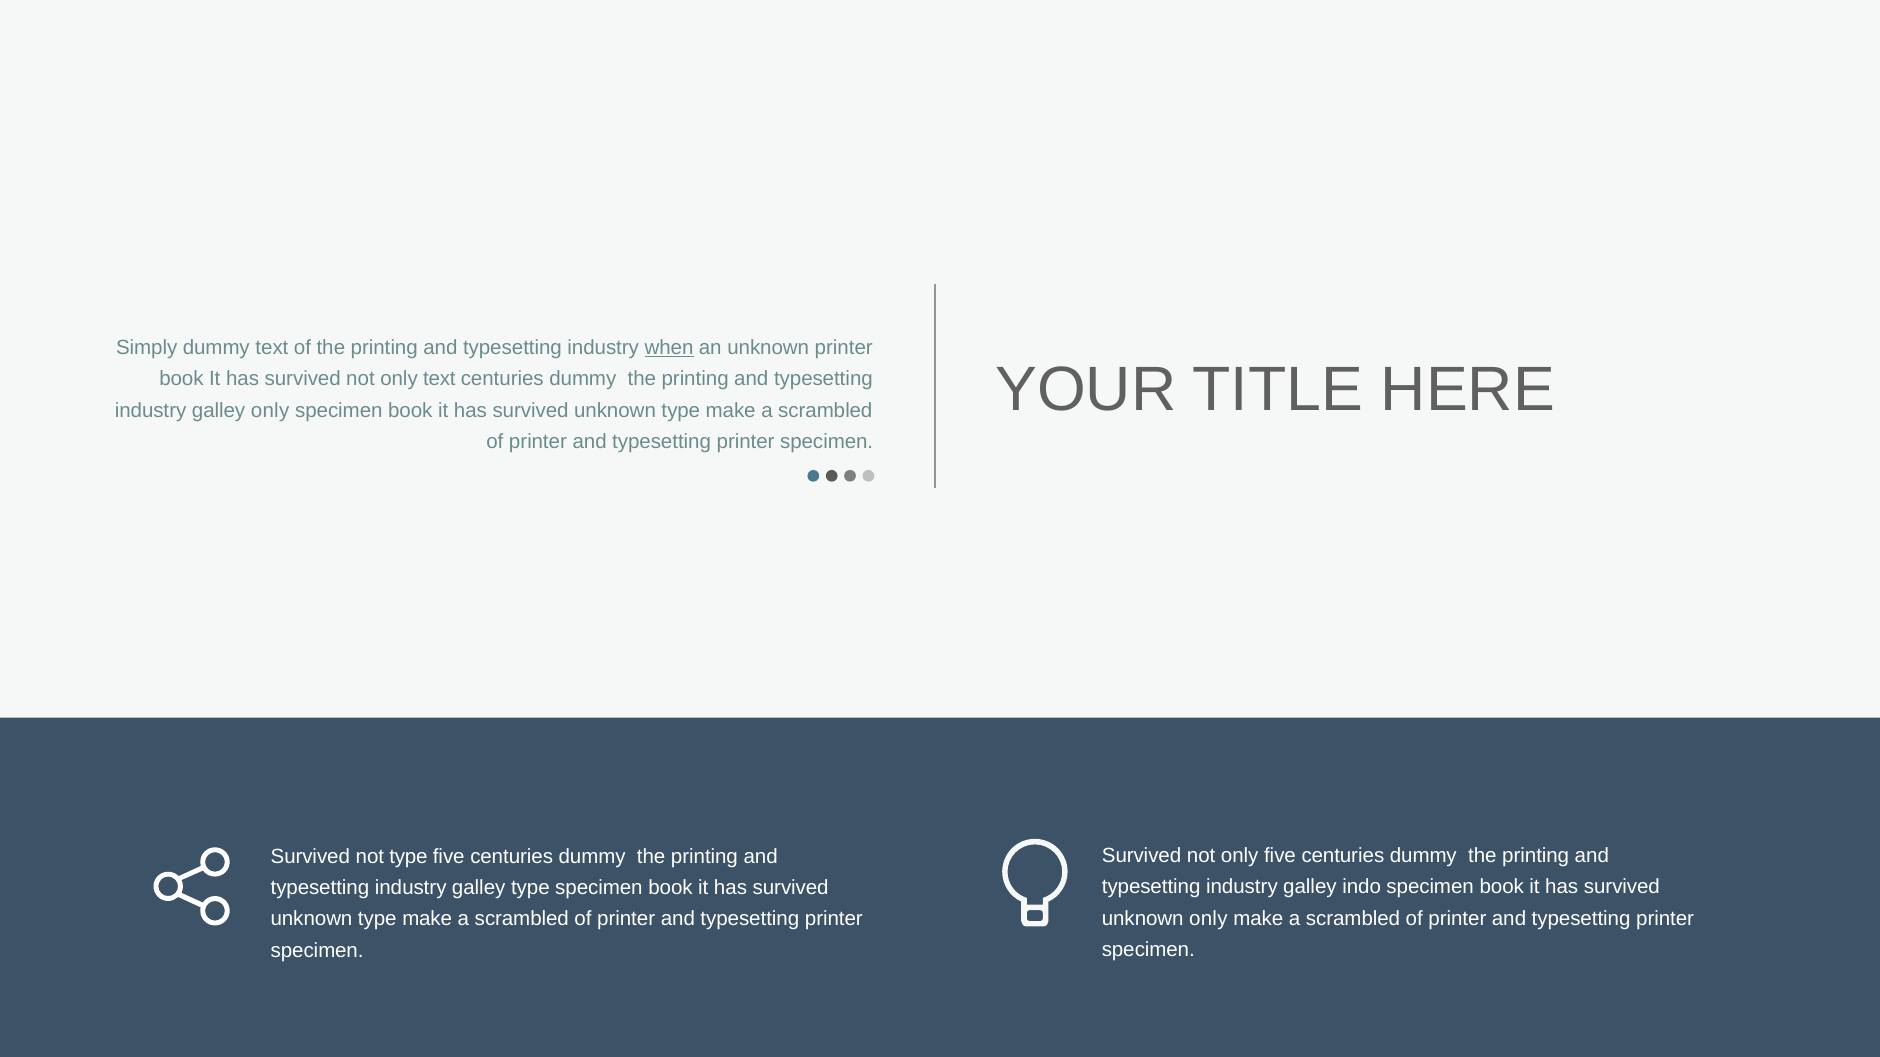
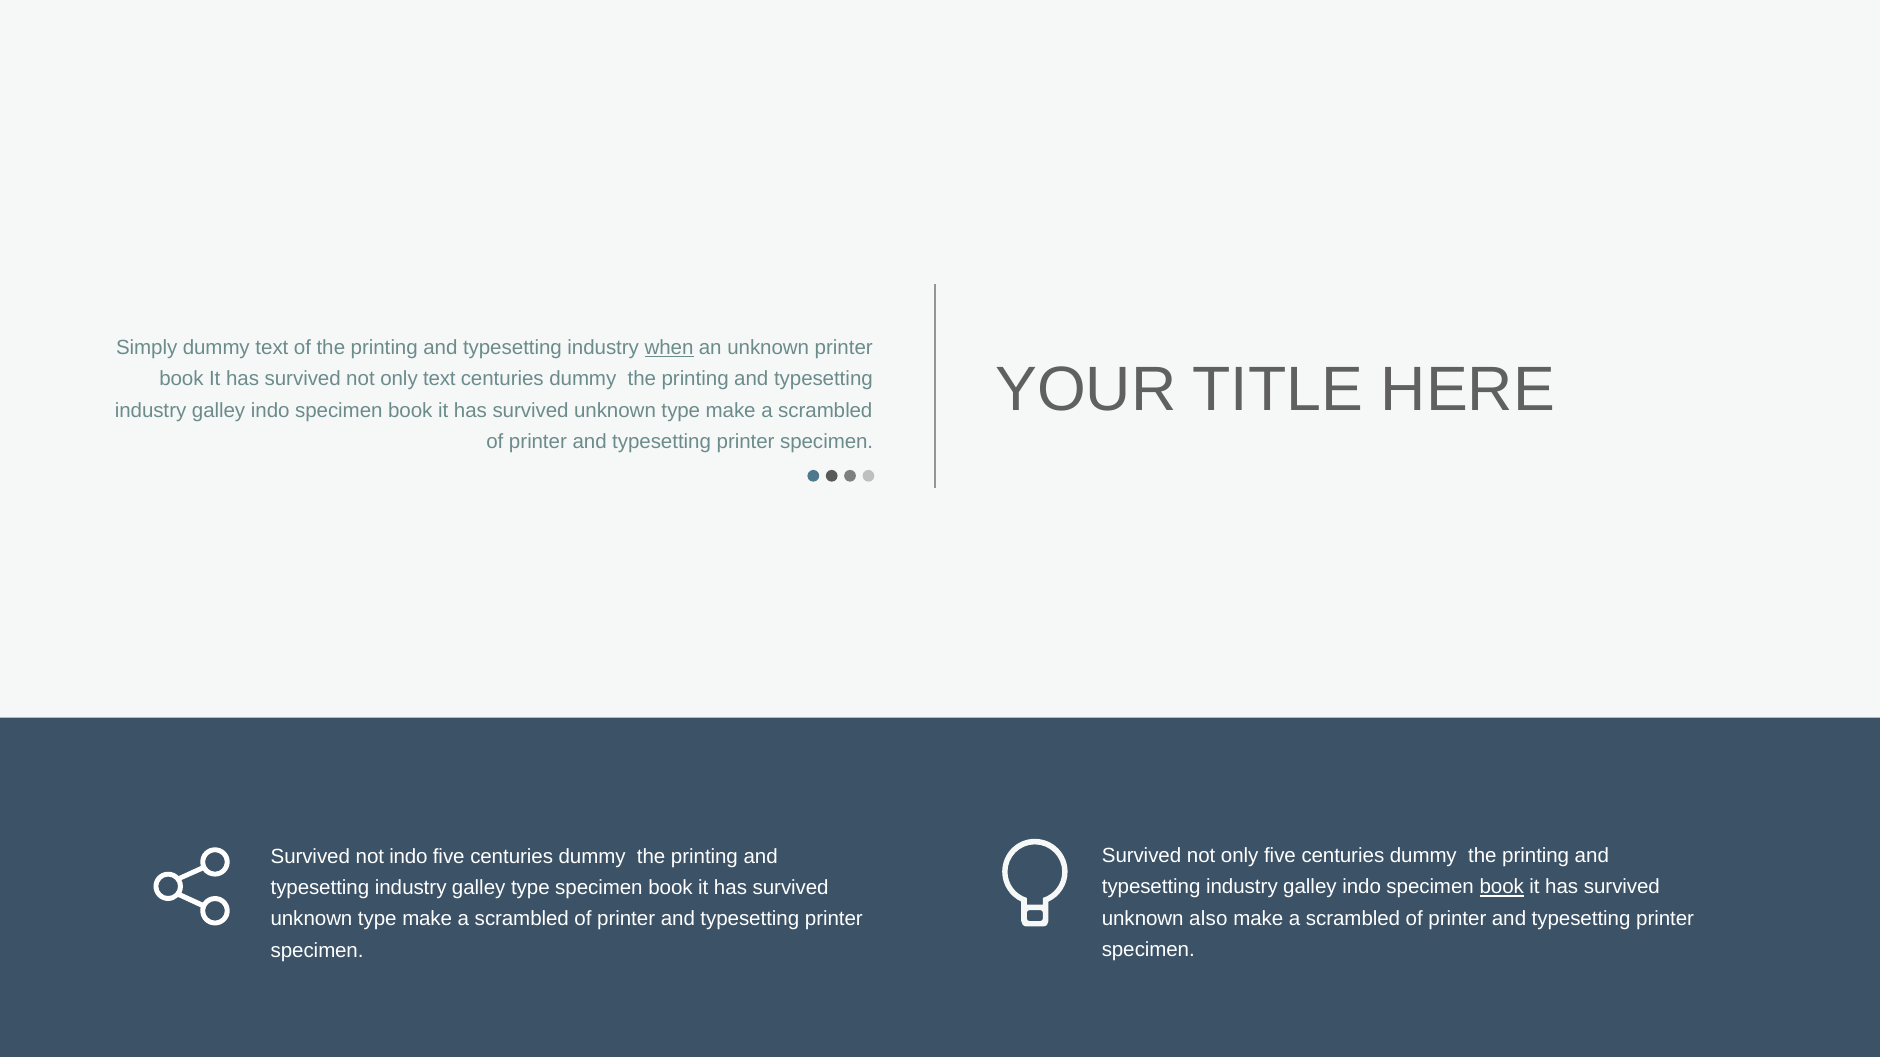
only: only -> indo (270, 410)
not type: type -> indo (408, 857)
book underline: none -> present (1502, 888)
unknown only: only -> also (1208, 919)
